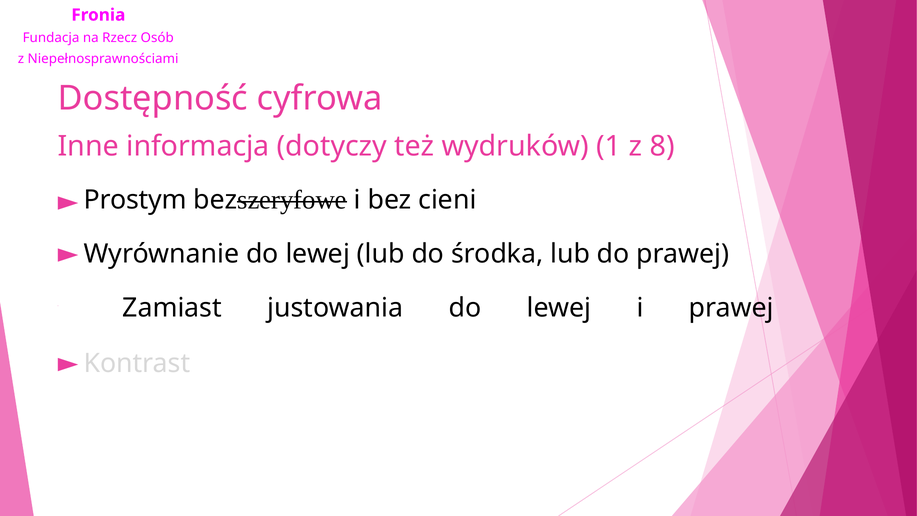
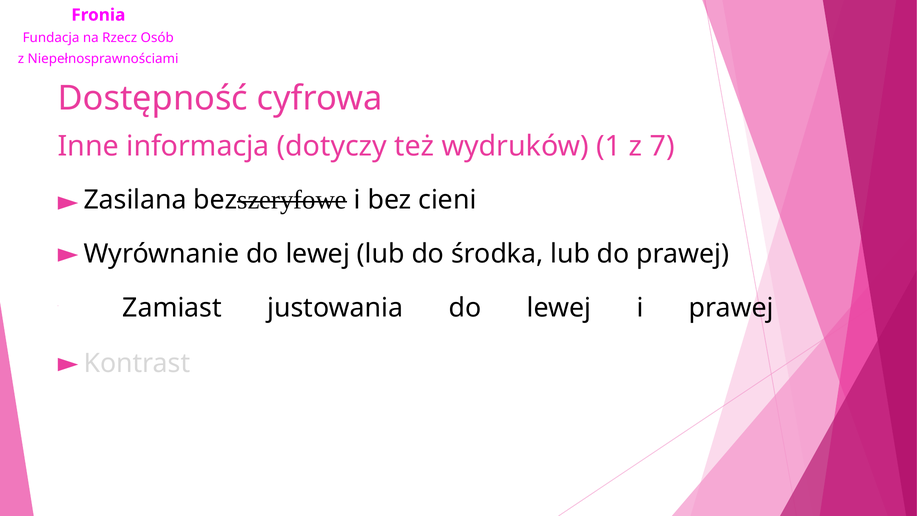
8: 8 -> 7 (662, 146)
Prostym: Prostym -> Zasilana (135, 200)
